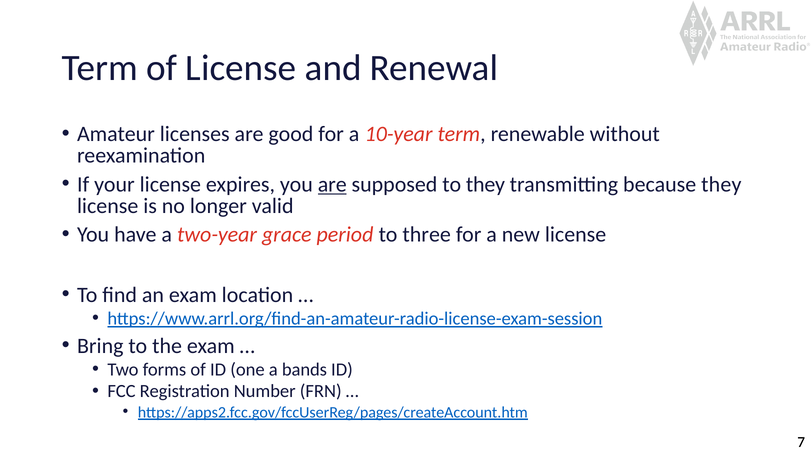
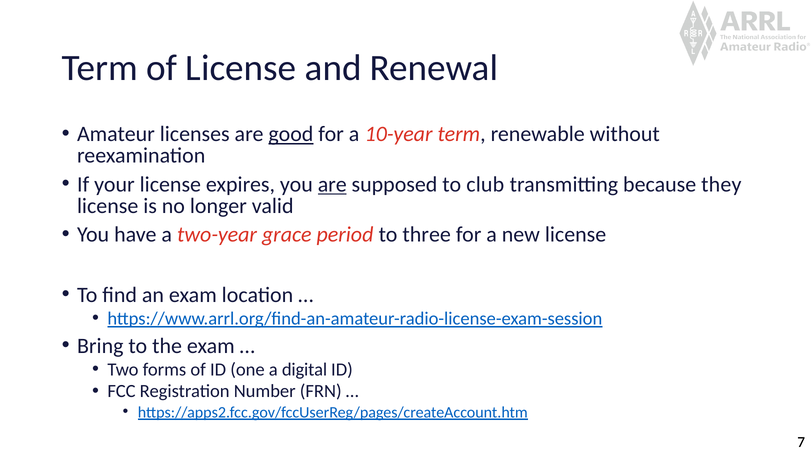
good underline: none -> present (291, 134)
to they: they -> club (485, 185)
bands: bands -> digital (305, 370)
